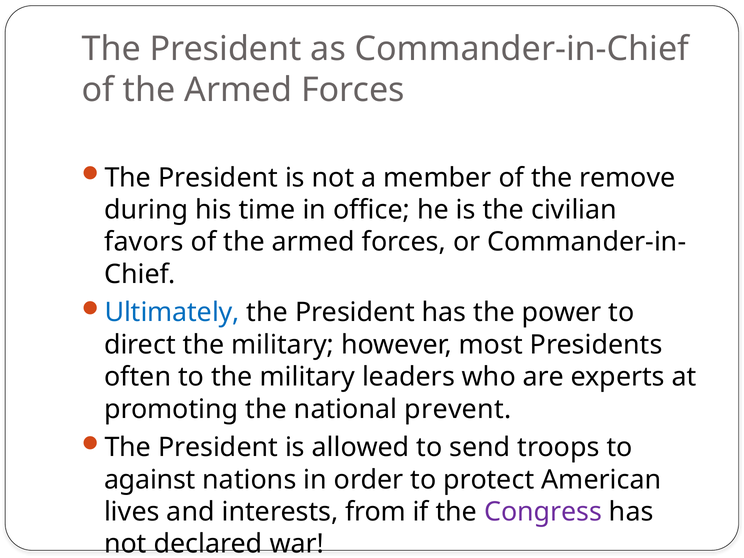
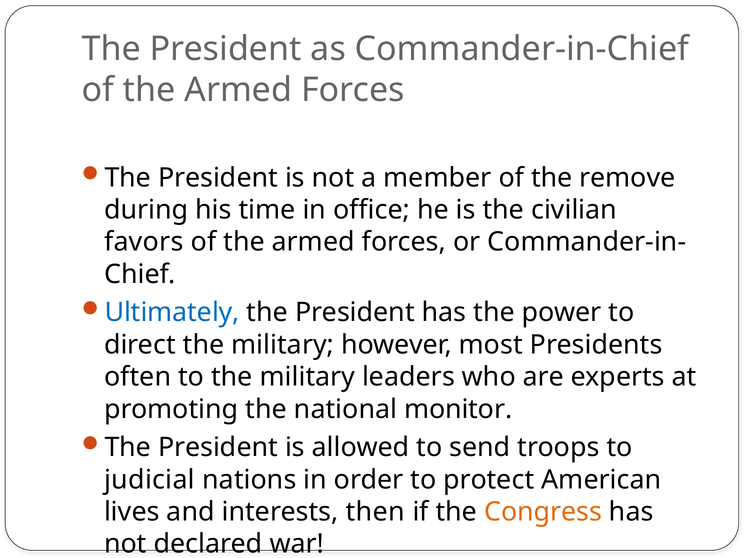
prevent: prevent -> monitor (458, 409)
against: against -> judicial (150, 480)
from: from -> then (375, 512)
Congress colour: purple -> orange (543, 512)
